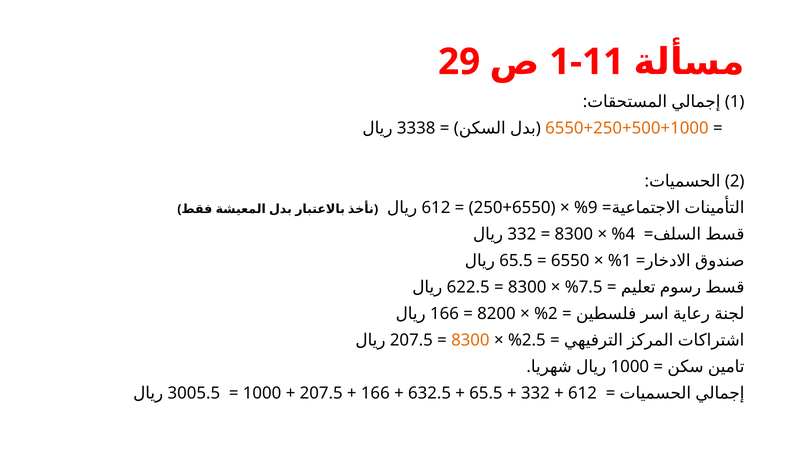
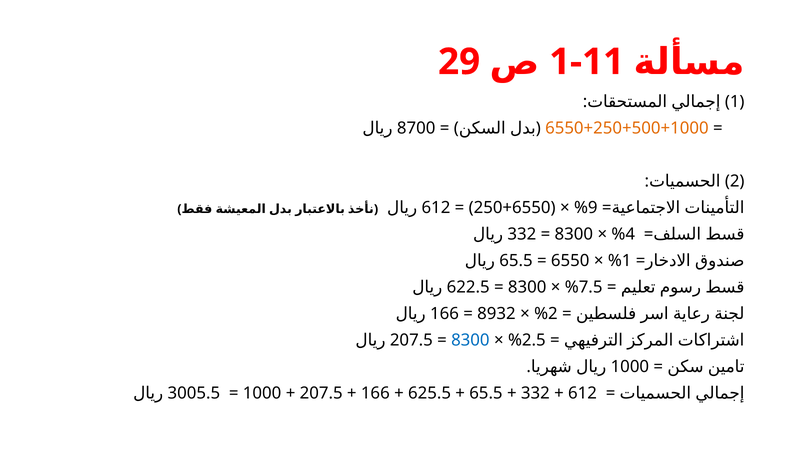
3338: 3338 -> 8700 (416, 128)
8200: 8200 -> 8932 (496, 314)
8300 colour: orange -> blue (470, 341)
632.5: 632.5 -> 625.5 (430, 394)
